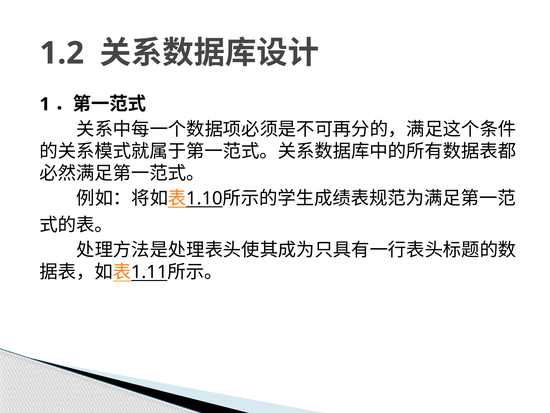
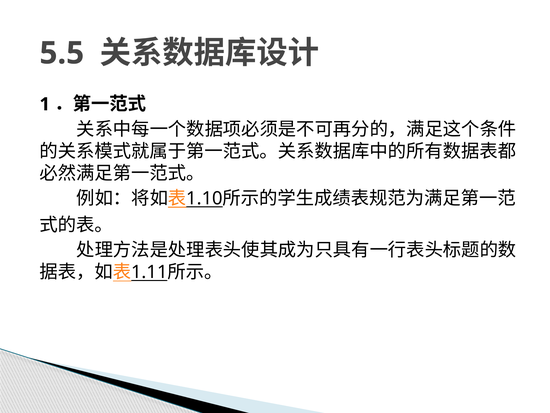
1.2: 1.2 -> 5.5 (62, 53)
